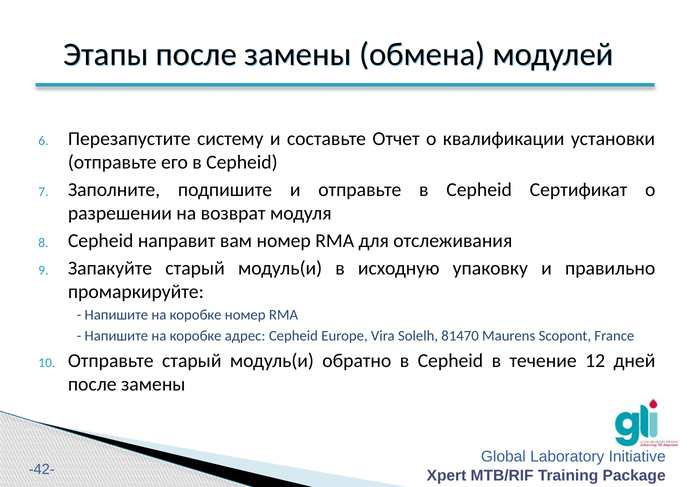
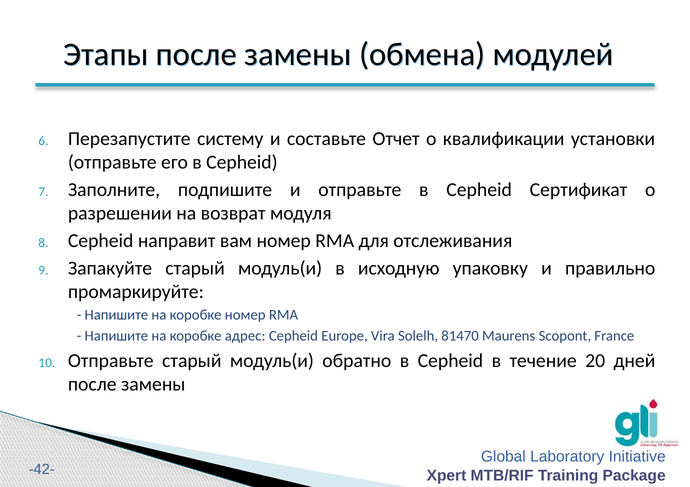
12: 12 -> 20 (595, 361)
